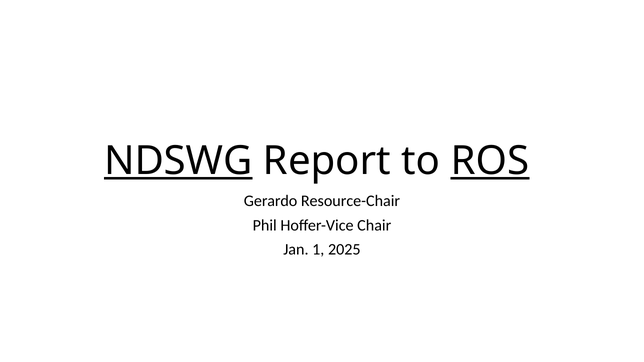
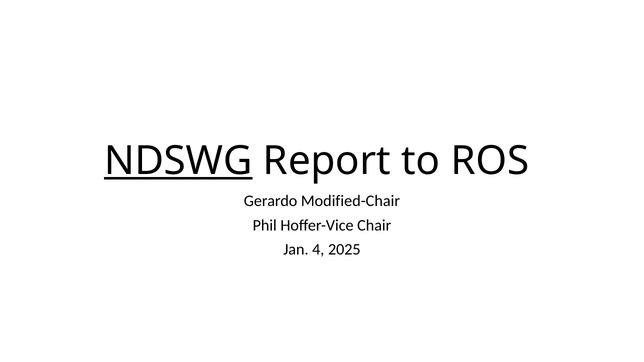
ROS underline: present -> none (490, 161)
Resource-Chair: Resource-Chair -> Modified-Chair (350, 201)
1: 1 -> 4 (318, 249)
